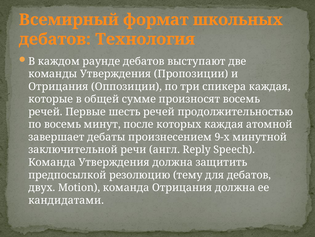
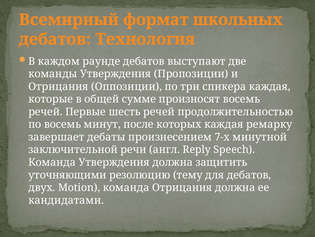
атомной: атомной -> ремарку (269, 124)
9-х: 9-х -> 7-х (222, 137)
предпосылкой: предпосылкой -> уточняющими (67, 174)
